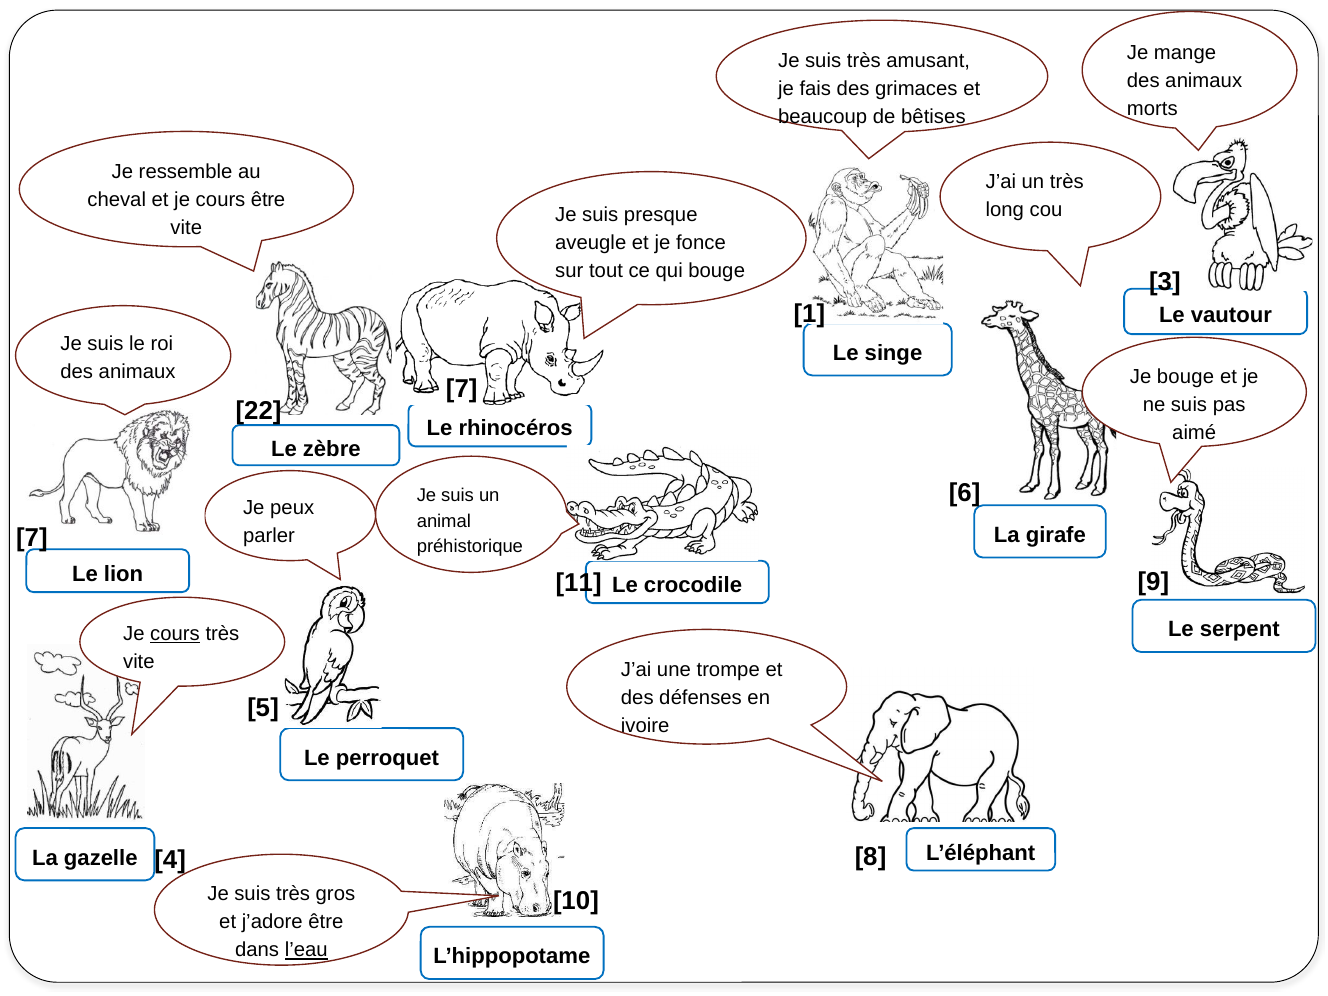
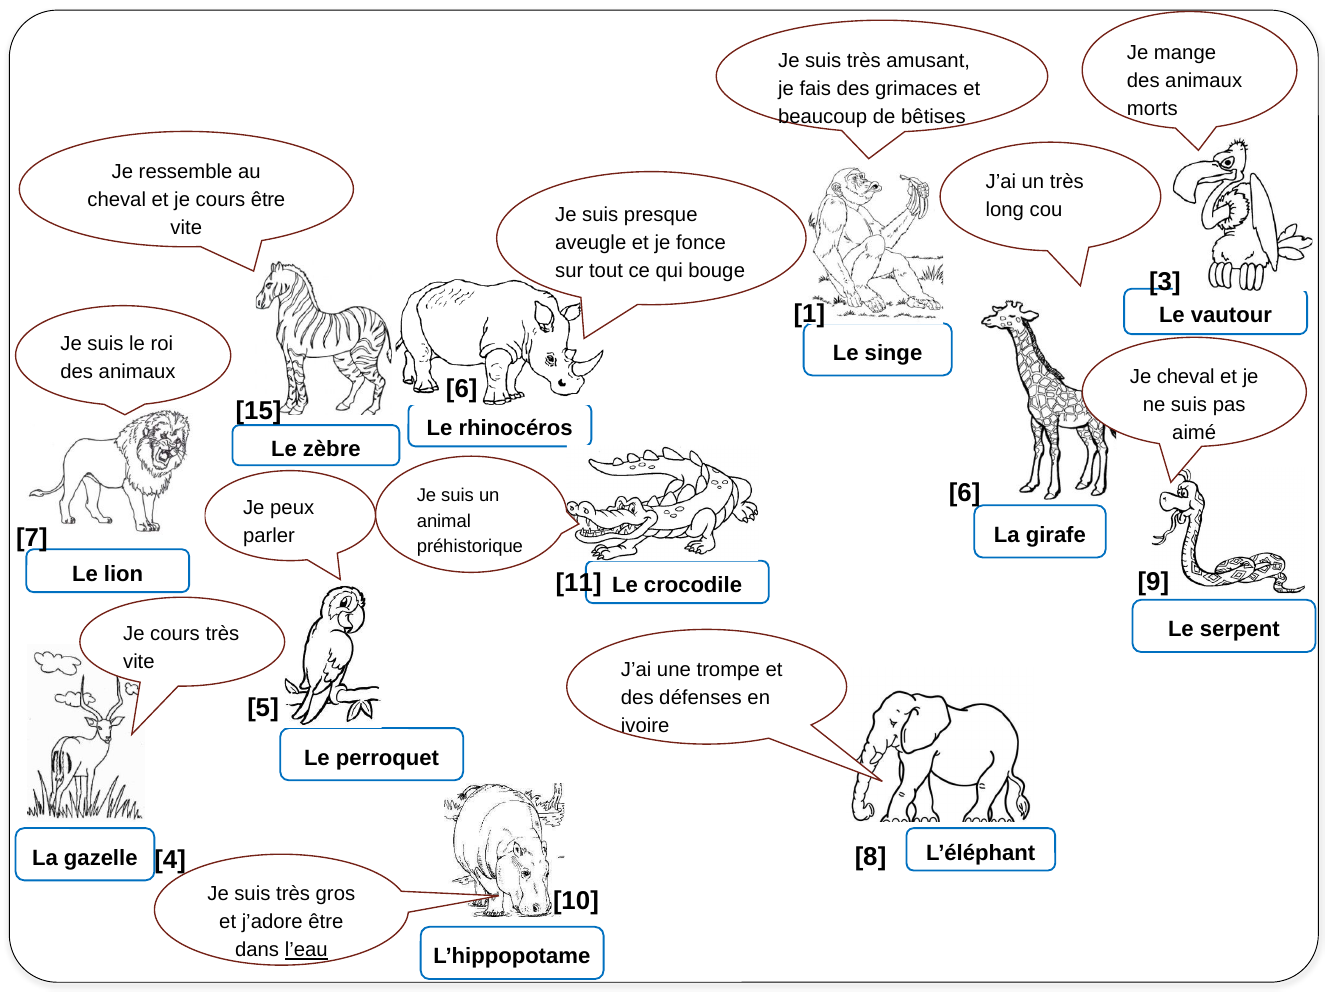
Je bouge: bouge -> cheval (1186, 377)
7: 7 -> 6 (462, 389)
22: 22 -> 15 (259, 410)
cours underline: present -> none (175, 634)
